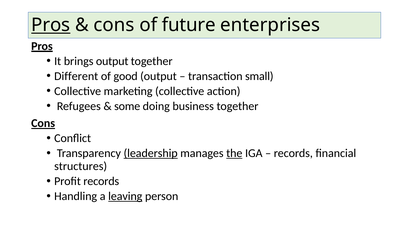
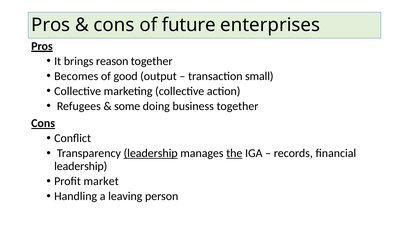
Pros underline: present -> none (51, 25)
brings output: output -> reason (112, 61)
Different: Different -> Becomes (76, 76)
structures: structures -> leadership (81, 166)
Profit records: records -> market (101, 181)
leaving underline: present -> none (125, 196)
